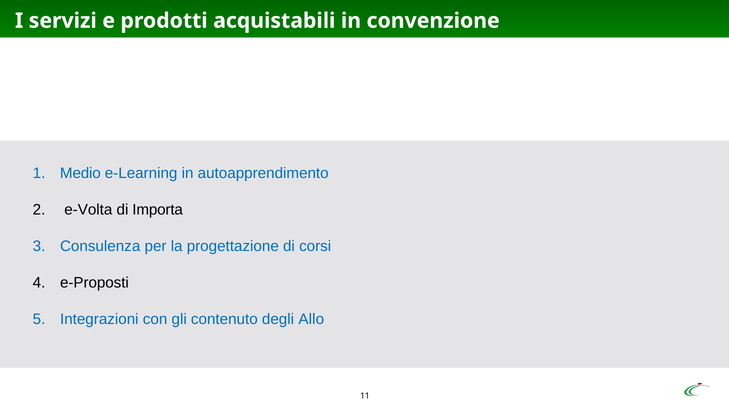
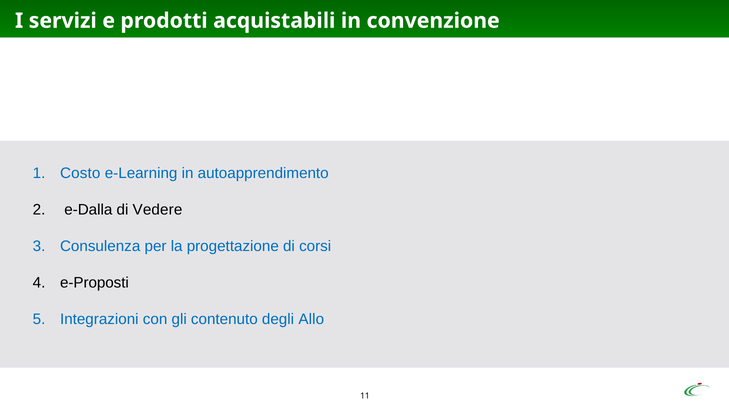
Medio: Medio -> Costo (80, 173)
e-Volta: e-Volta -> e-Dalla (88, 210)
Importa: Importa -> Vedere (157, 210)
